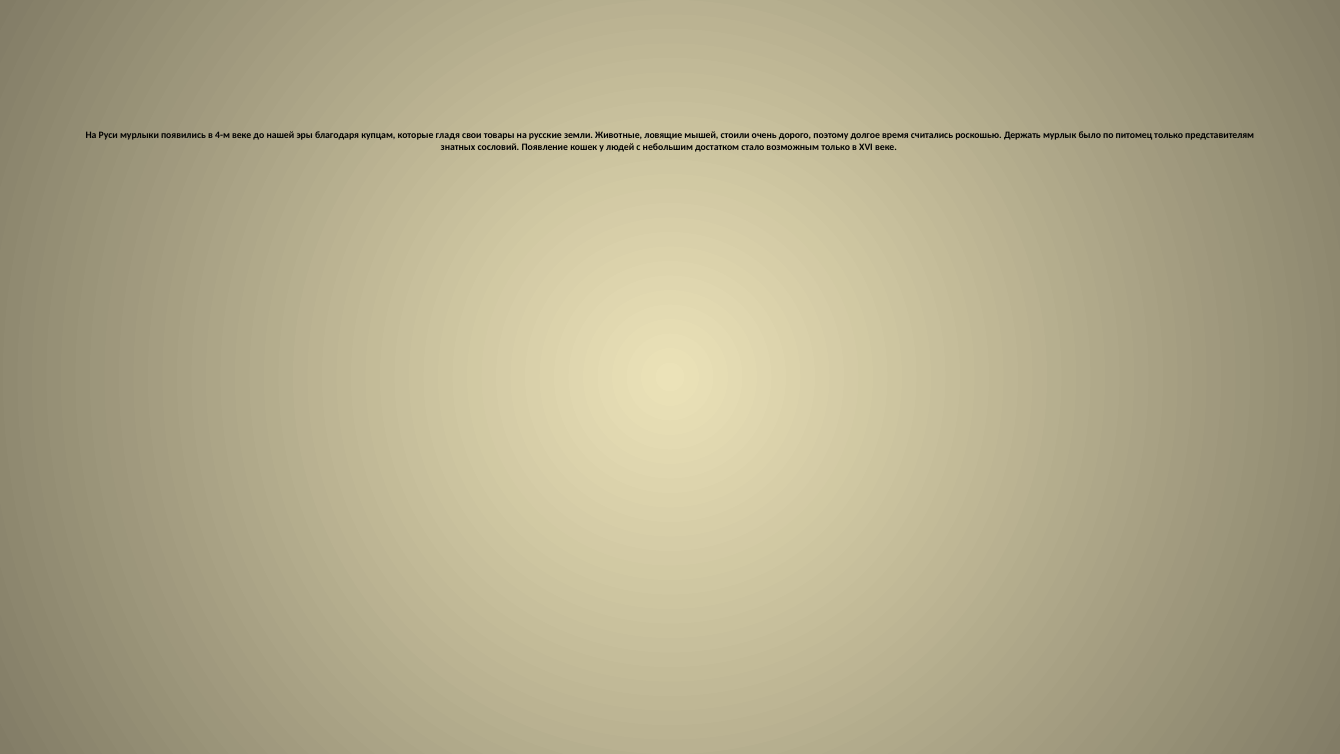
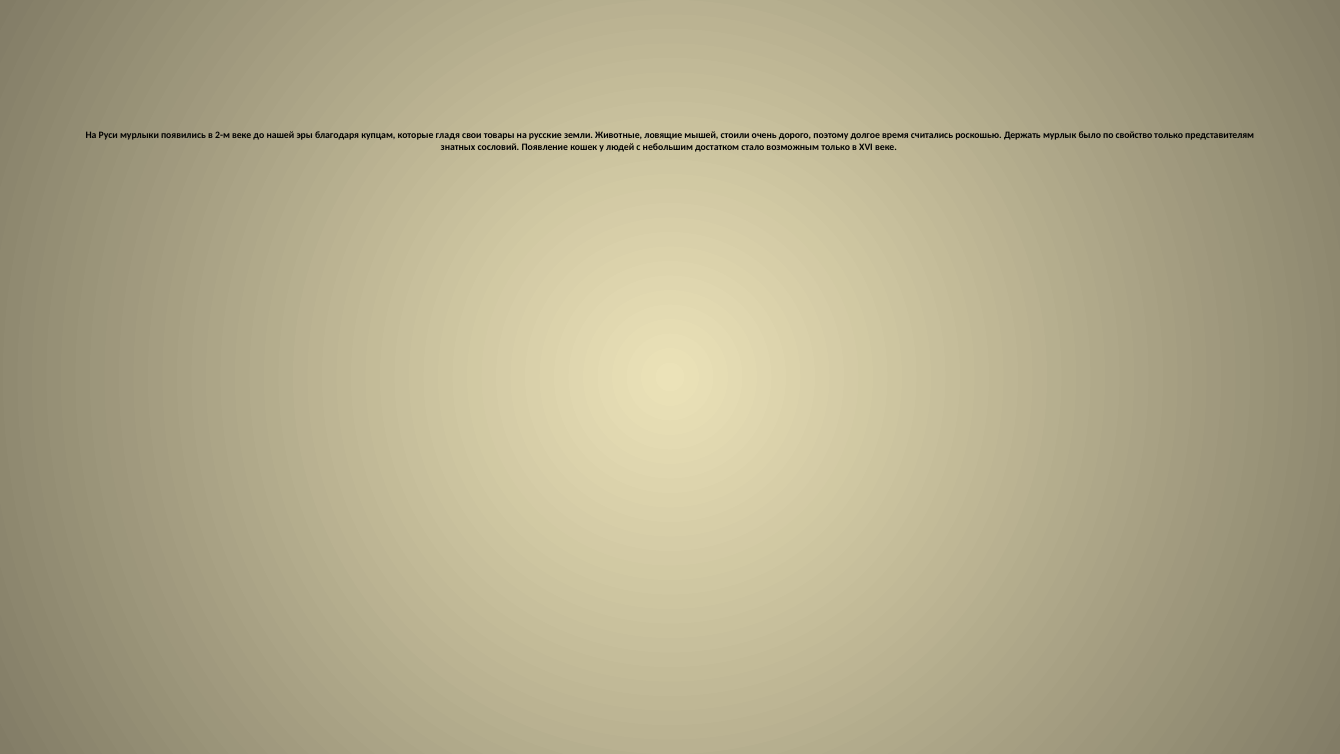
4-м: 4-м -> 2-м (223, 135)
питомец: питомец -> свойство (1134, 135)
